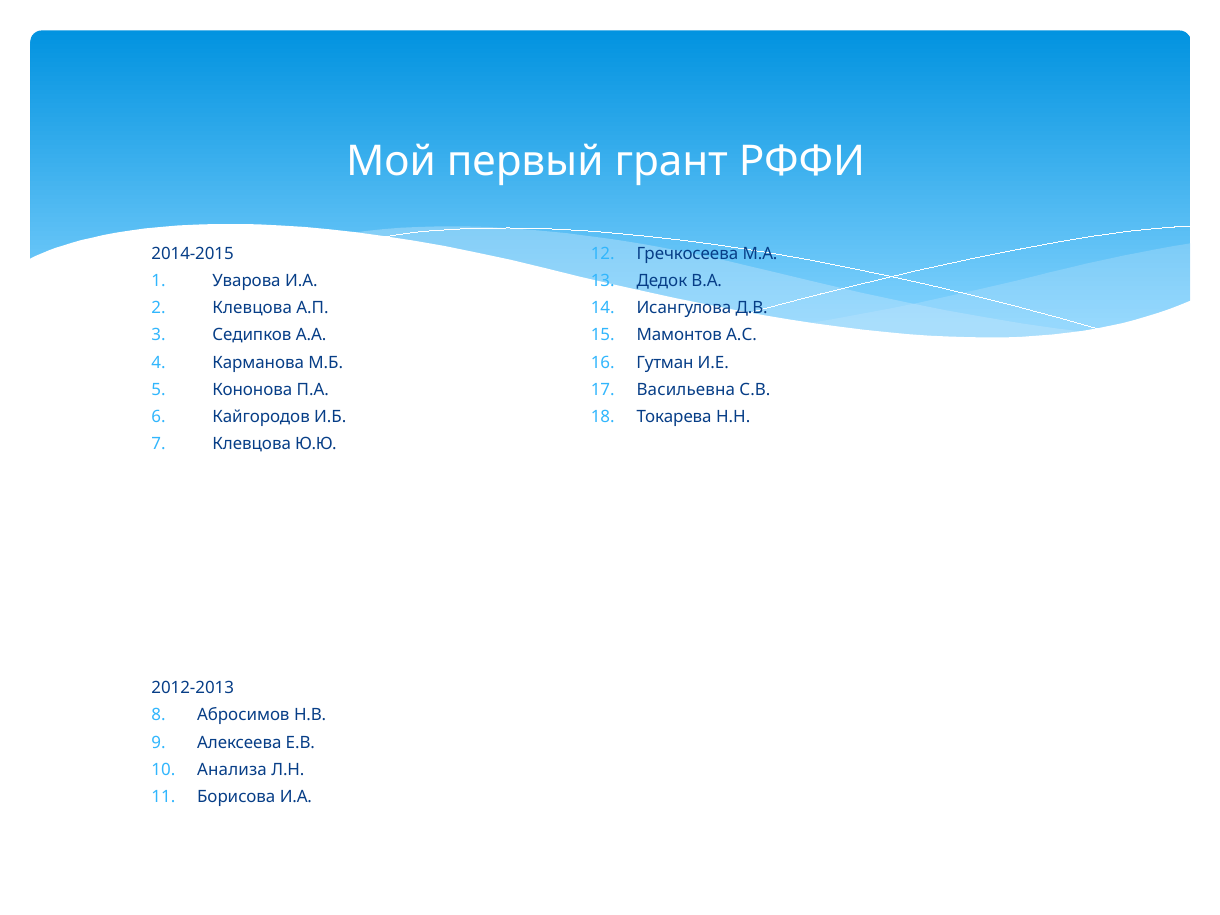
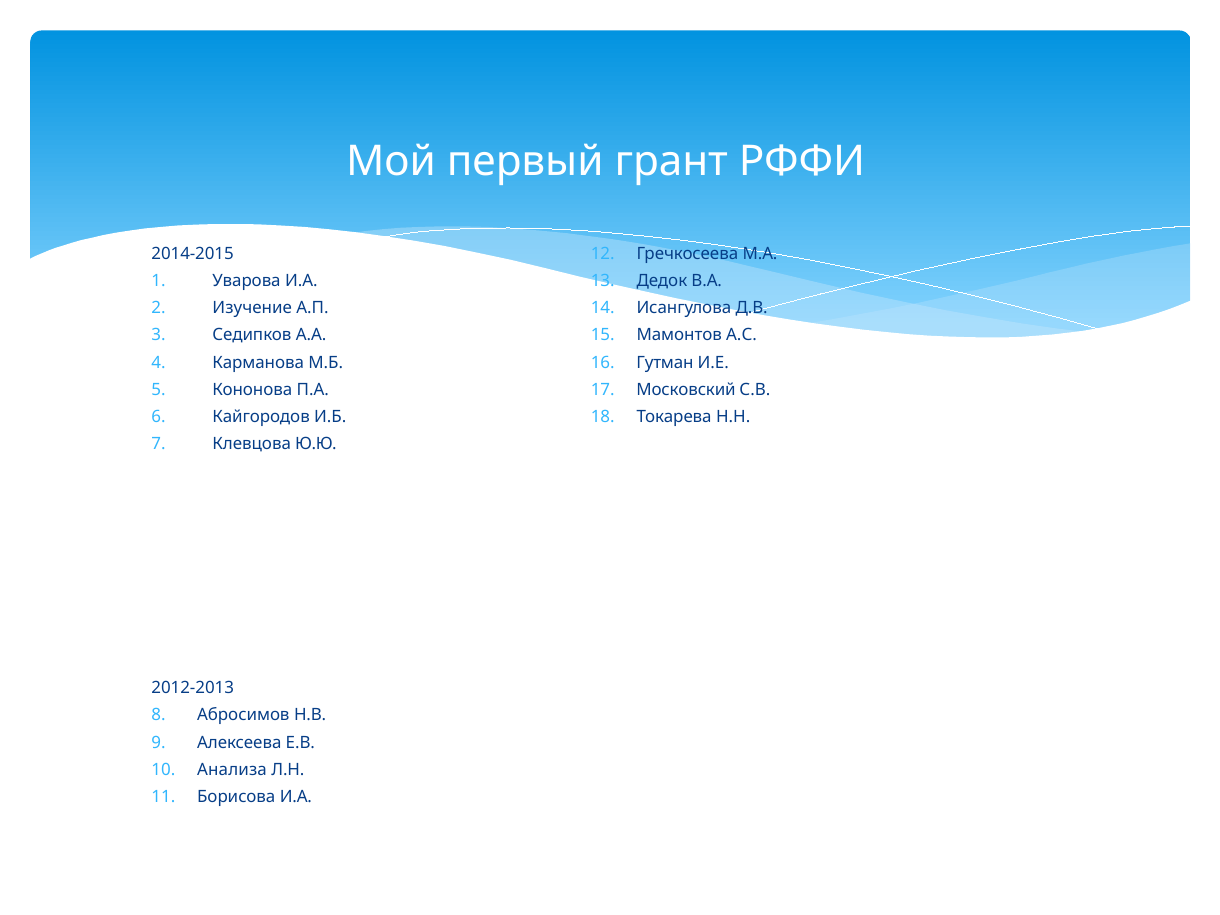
Клевцова: Клевцова -> Изучение (252, 308)
Васильевна: Васильевна -> Московский (686, 390)
